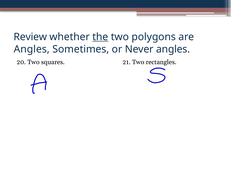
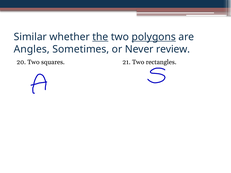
Review: Review -> Similar (30, 37)
polygons underline: none -> present (154, 37)
Never angles: angles -> review (173, 49)
